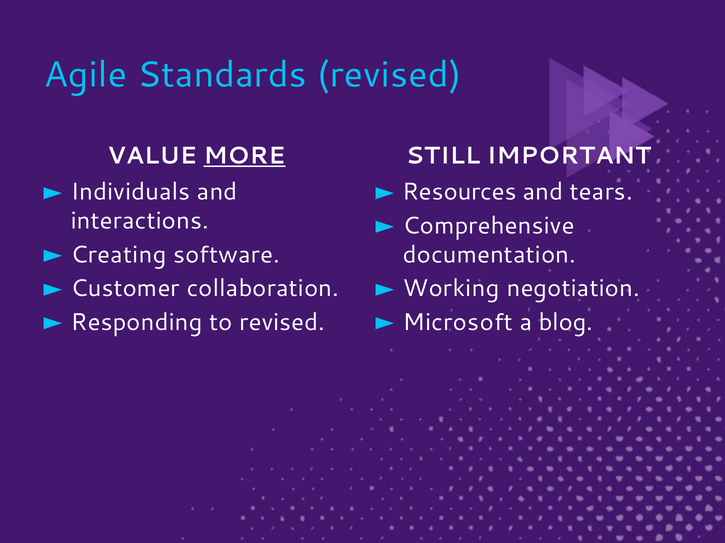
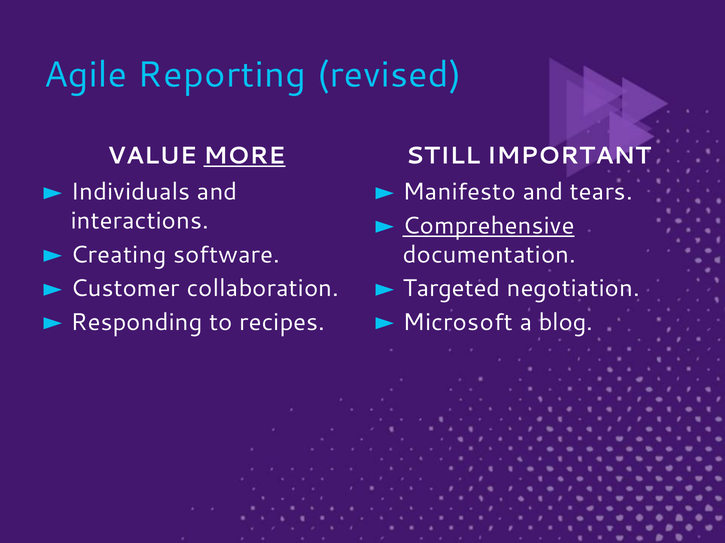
Standards: Standards -> Reporting (222, 75)
Resources: Resources -> Manifesto (459, 192)
Comprehensive underline: none -> present (489, 226)
Working: Working -> Targeted (452, 289)
to revised: revised -> recipes (282, 323)
